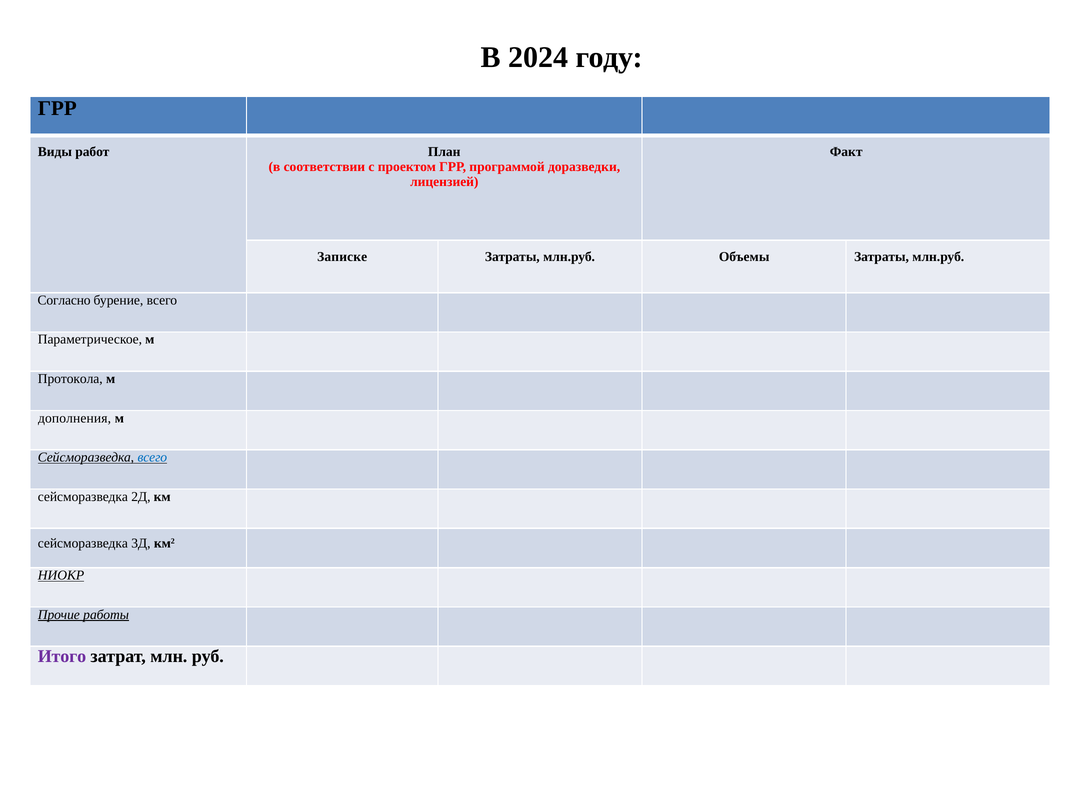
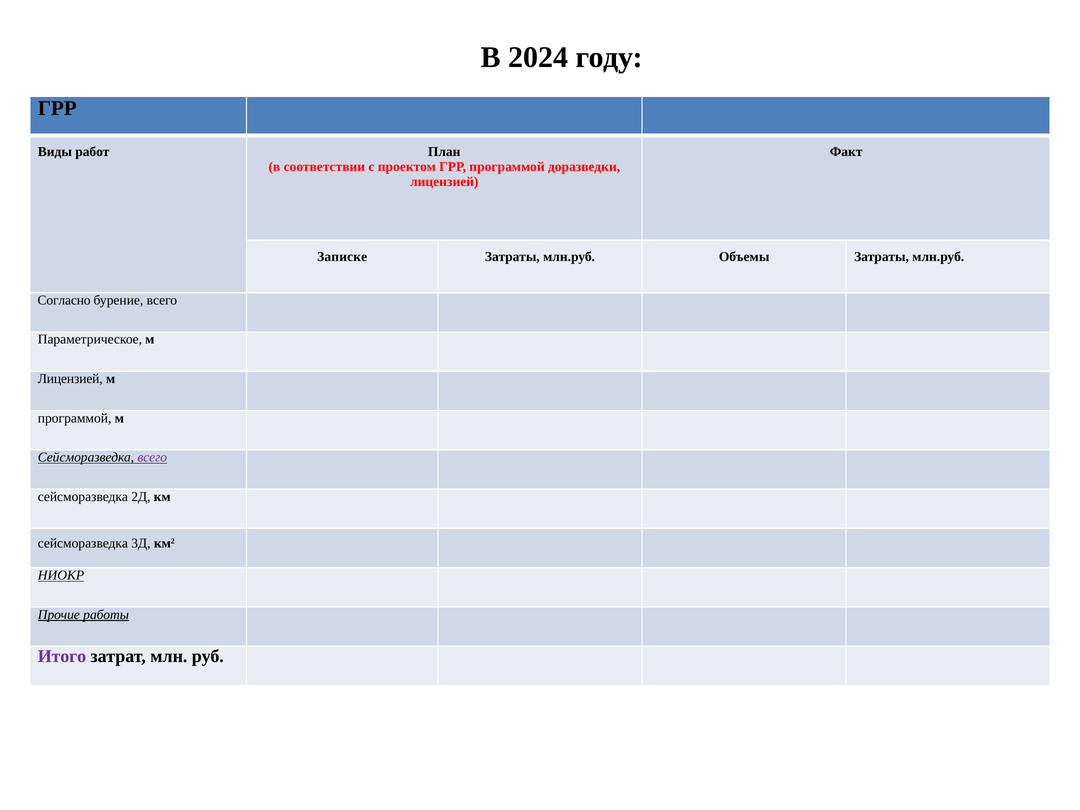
Протокола: Протокола -> Лицензией (70, 379)
дополнения: дополнения -> программой (75, 418)
всего colour: blue -> purple (152, 457)
